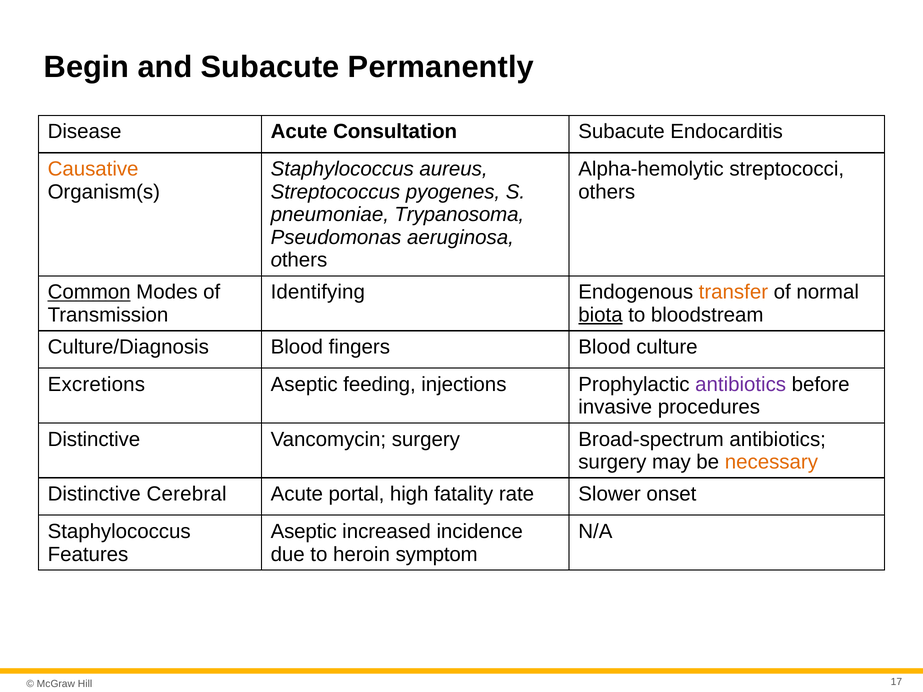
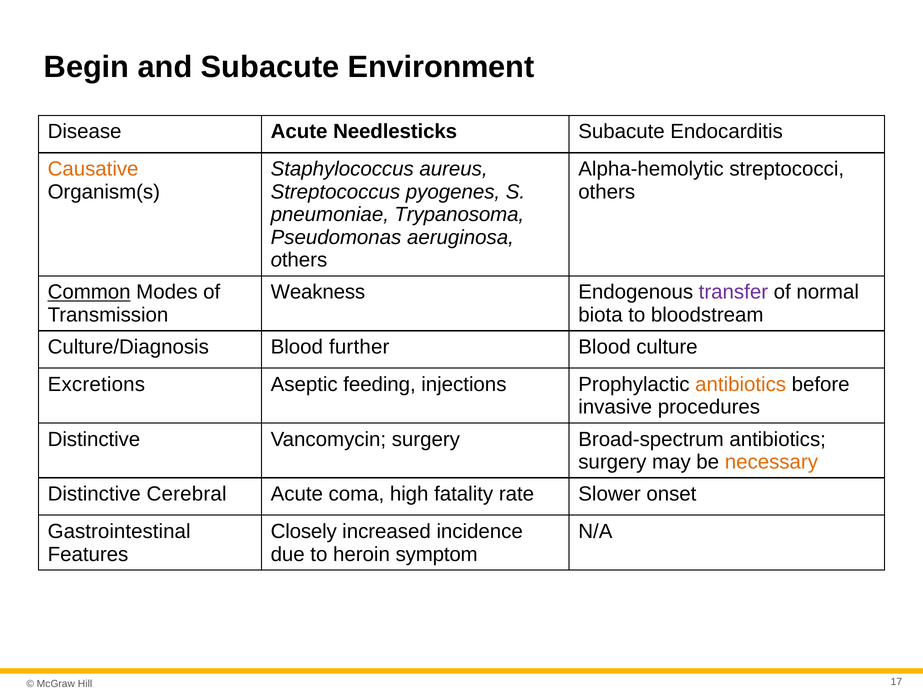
Permanently: Permanently -> Environment (441, 67)
Consultation: Consultation -> Needlesticks (395, 132)
Identifying: Identifying -> Weakness (318, 292)
transfer colour: orange -> purple (733, 292)
biota underline: present -> none (601, 315)
fingers: fingers -> further (359, 347)
antibiotics colour: purple -> orange (741, 385)
portal: portal -> coma (356, 494)
Staphylococcus: Staphylococcus -> Gastrointestinal (119, 532)
Aseptic: Aseptic -> Closely (304, 532)
